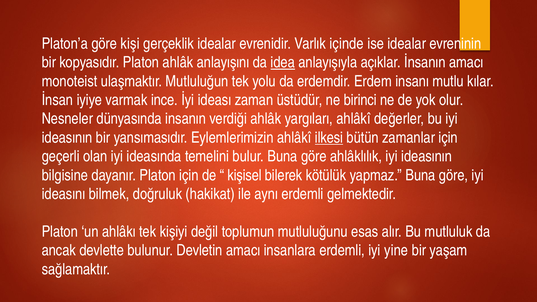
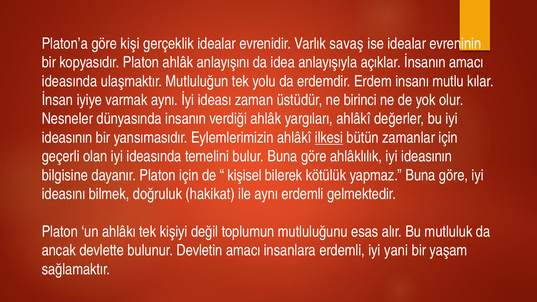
içinde: içinde -> savaş (347, 44)
idea underline: present -> none (283, 62)
monoteist: monoteist -> ideasında (70, 81)
varmak ince: ince -> aynı (164, 100)
yine: yine -> yani (396, 250)
